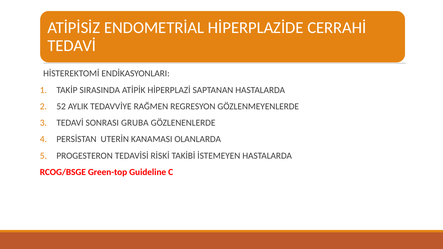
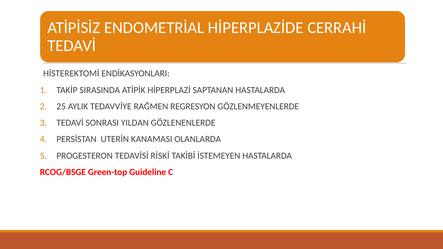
52: 52 -> 25 (61, 107)
GRUBA: GRUBA -> YILDAN (135, 123)
